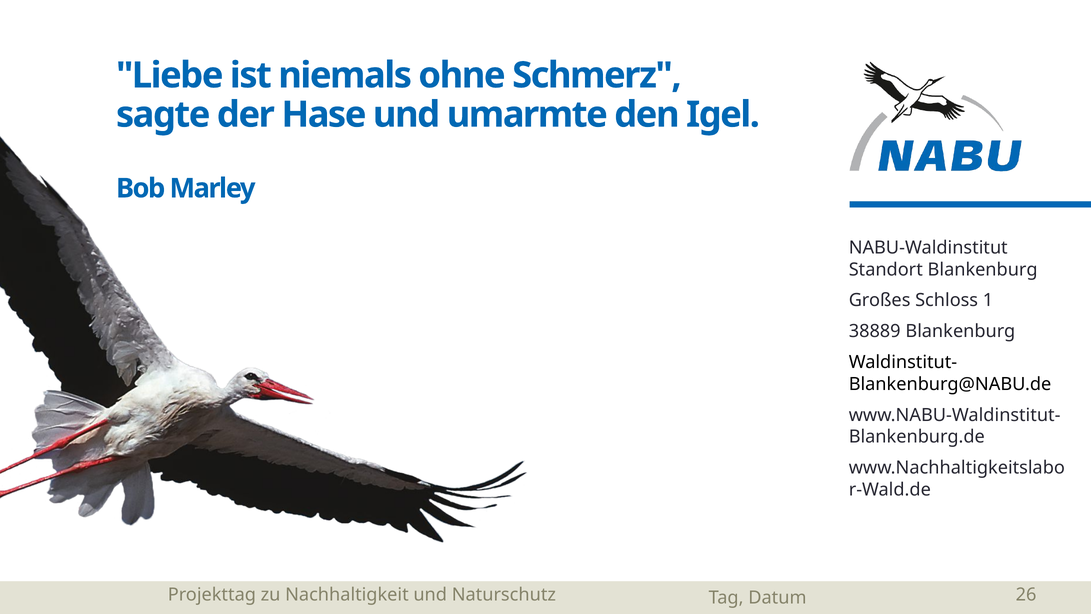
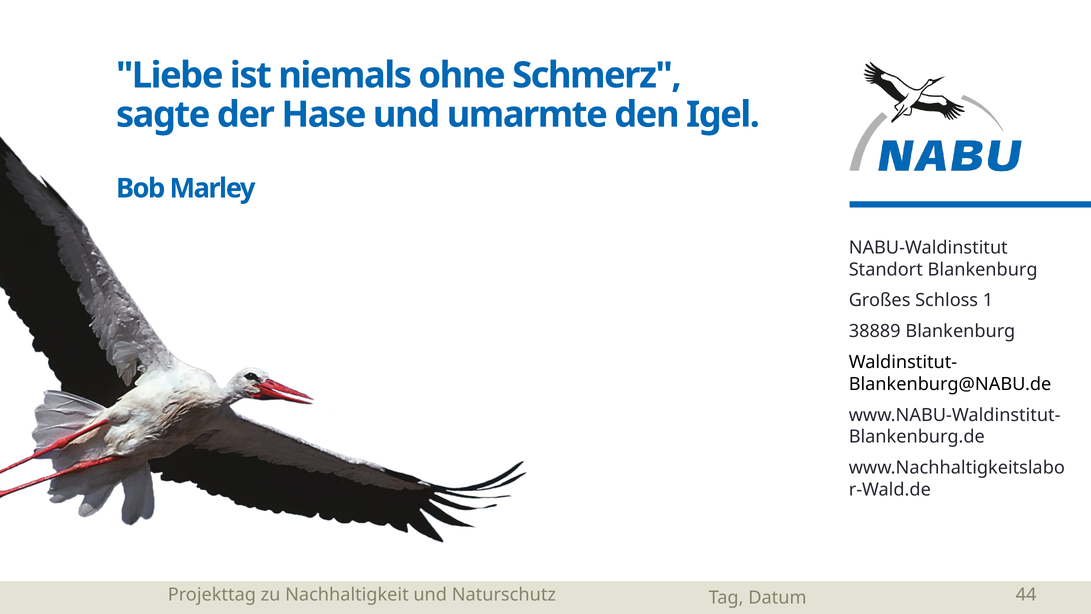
26: 26 -> 44 (1026, 594)
